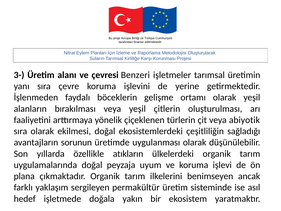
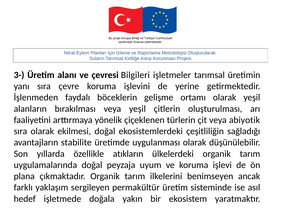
Benzeri: Benzeri -> Bilgileri (135, 75)
sorunun: sorunun -> stabilite (76, 142)
